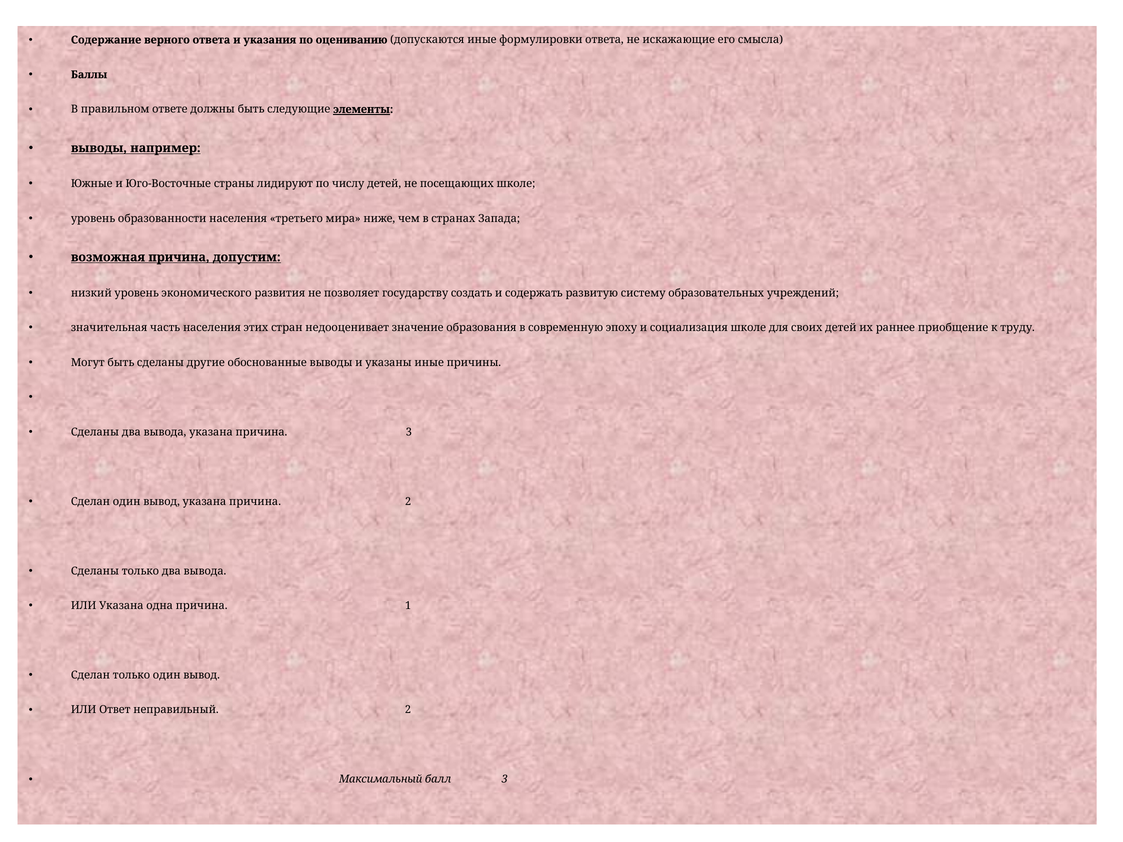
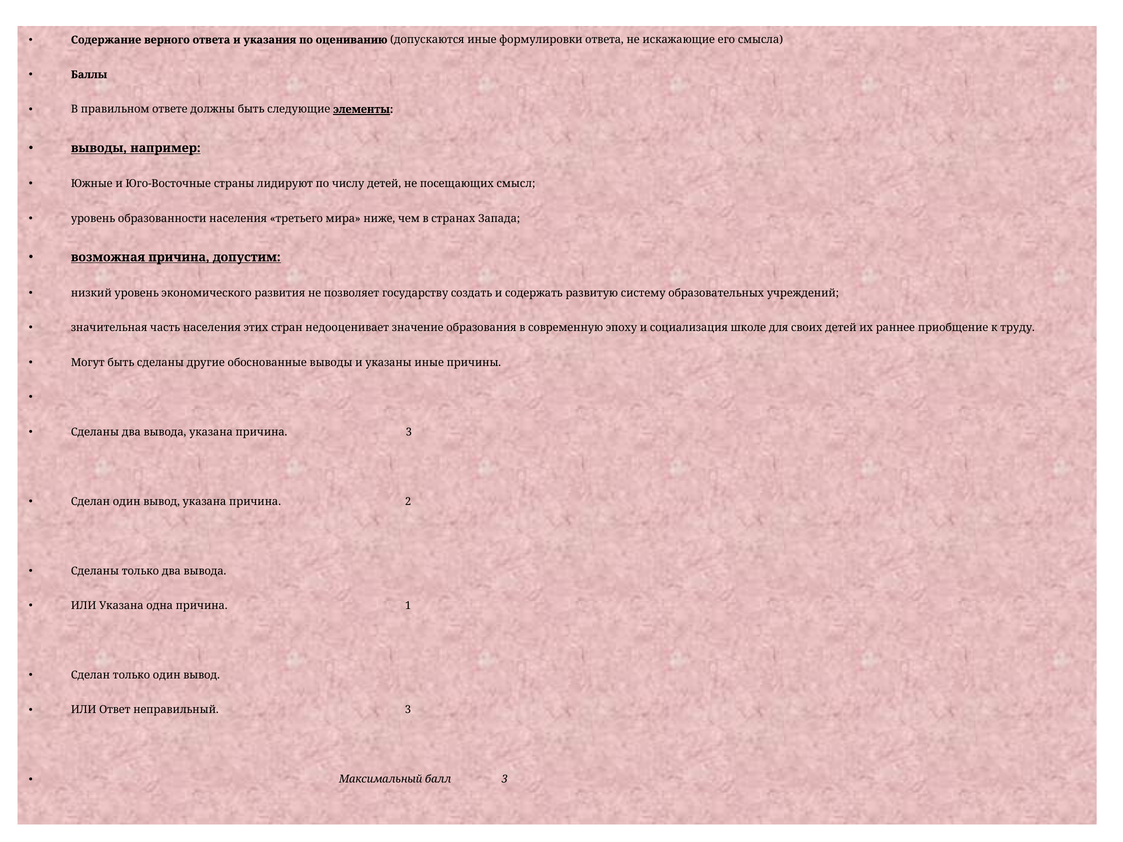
посещающих школе: школе -> смысл (516, 184)
неправильный 2: 2 -> 3 (408, 710)
